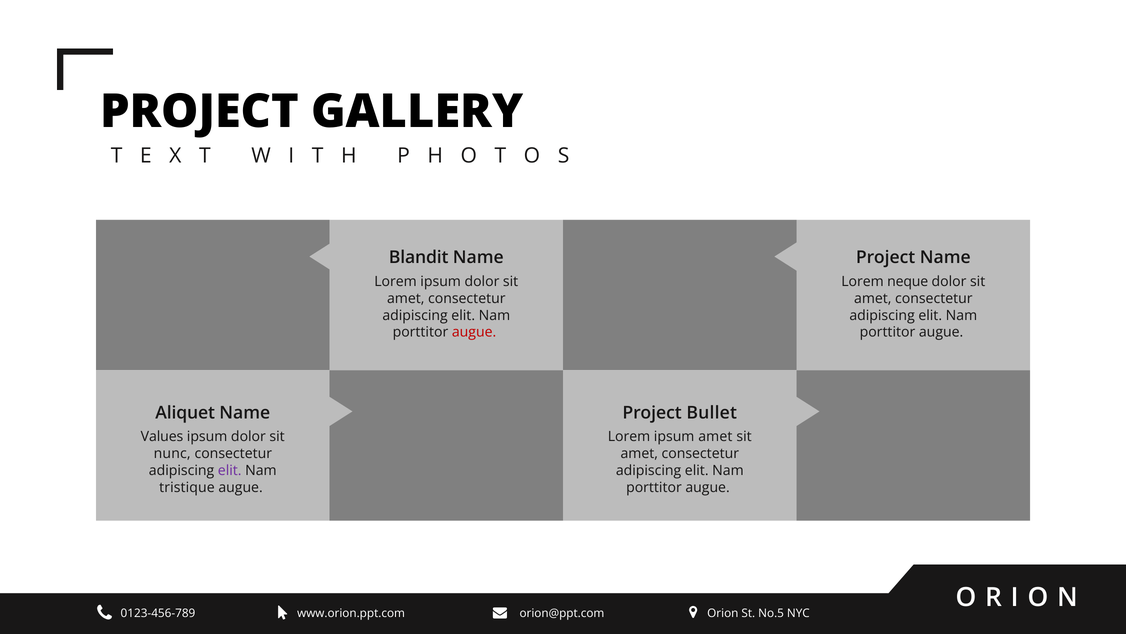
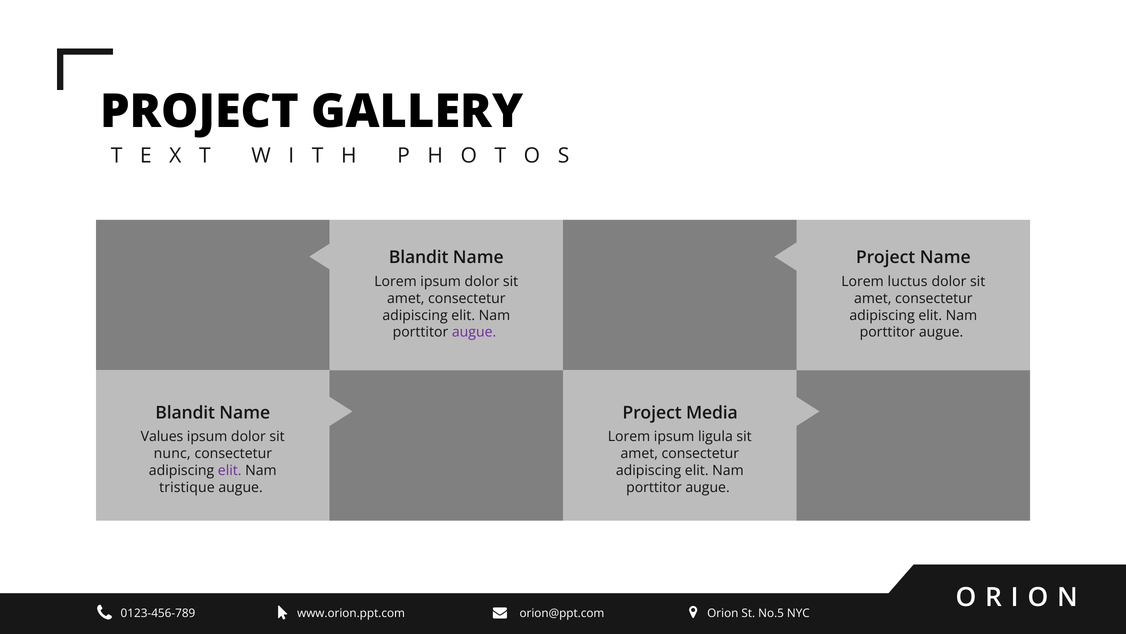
neque: neque -> luctus (908, 281)
augue colour: red -> purple (474, 332)
Aliquet: Aliquet -> Blandit (185, 412)
Bullet: Bullet -> Media (712, 412)
ipsum amet: amet -> ligula (715, 436)
